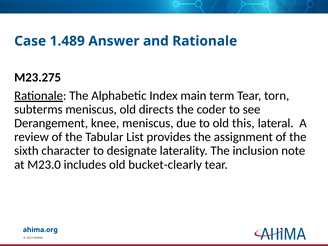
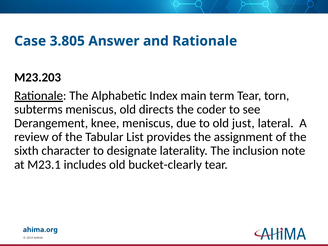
1.489: 1.489 -> 3.805 (67, 41)
M23.275: M23.275 -> M23.203 (38, 77)
this: this -> just (243, 123)
M23.0: M23.0 -> M23.1 (44, 165)
